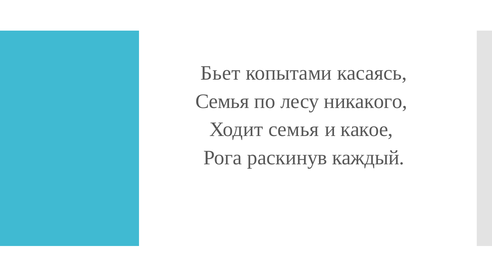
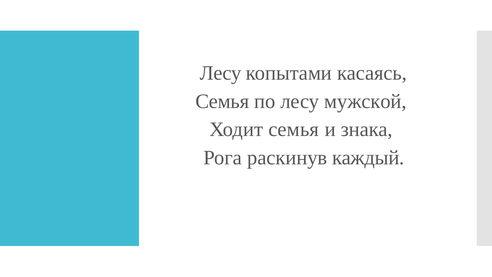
Бьет: Бьет -> Лесу (221, 73)
никакого: никакого -> мужской (366, 101)
какое: какое -> знака (367, 129)
